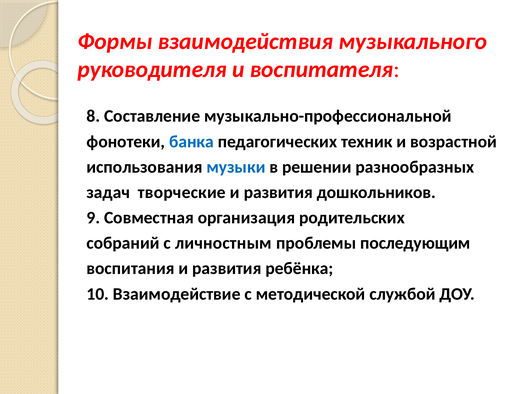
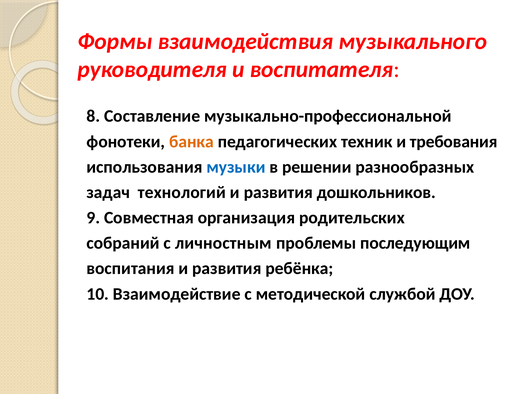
банка colour: blue -> orange (191, 142)
возрастной: возрастной -> требования (454, 142)
творческие: творческие -> технологий (182, 193)
